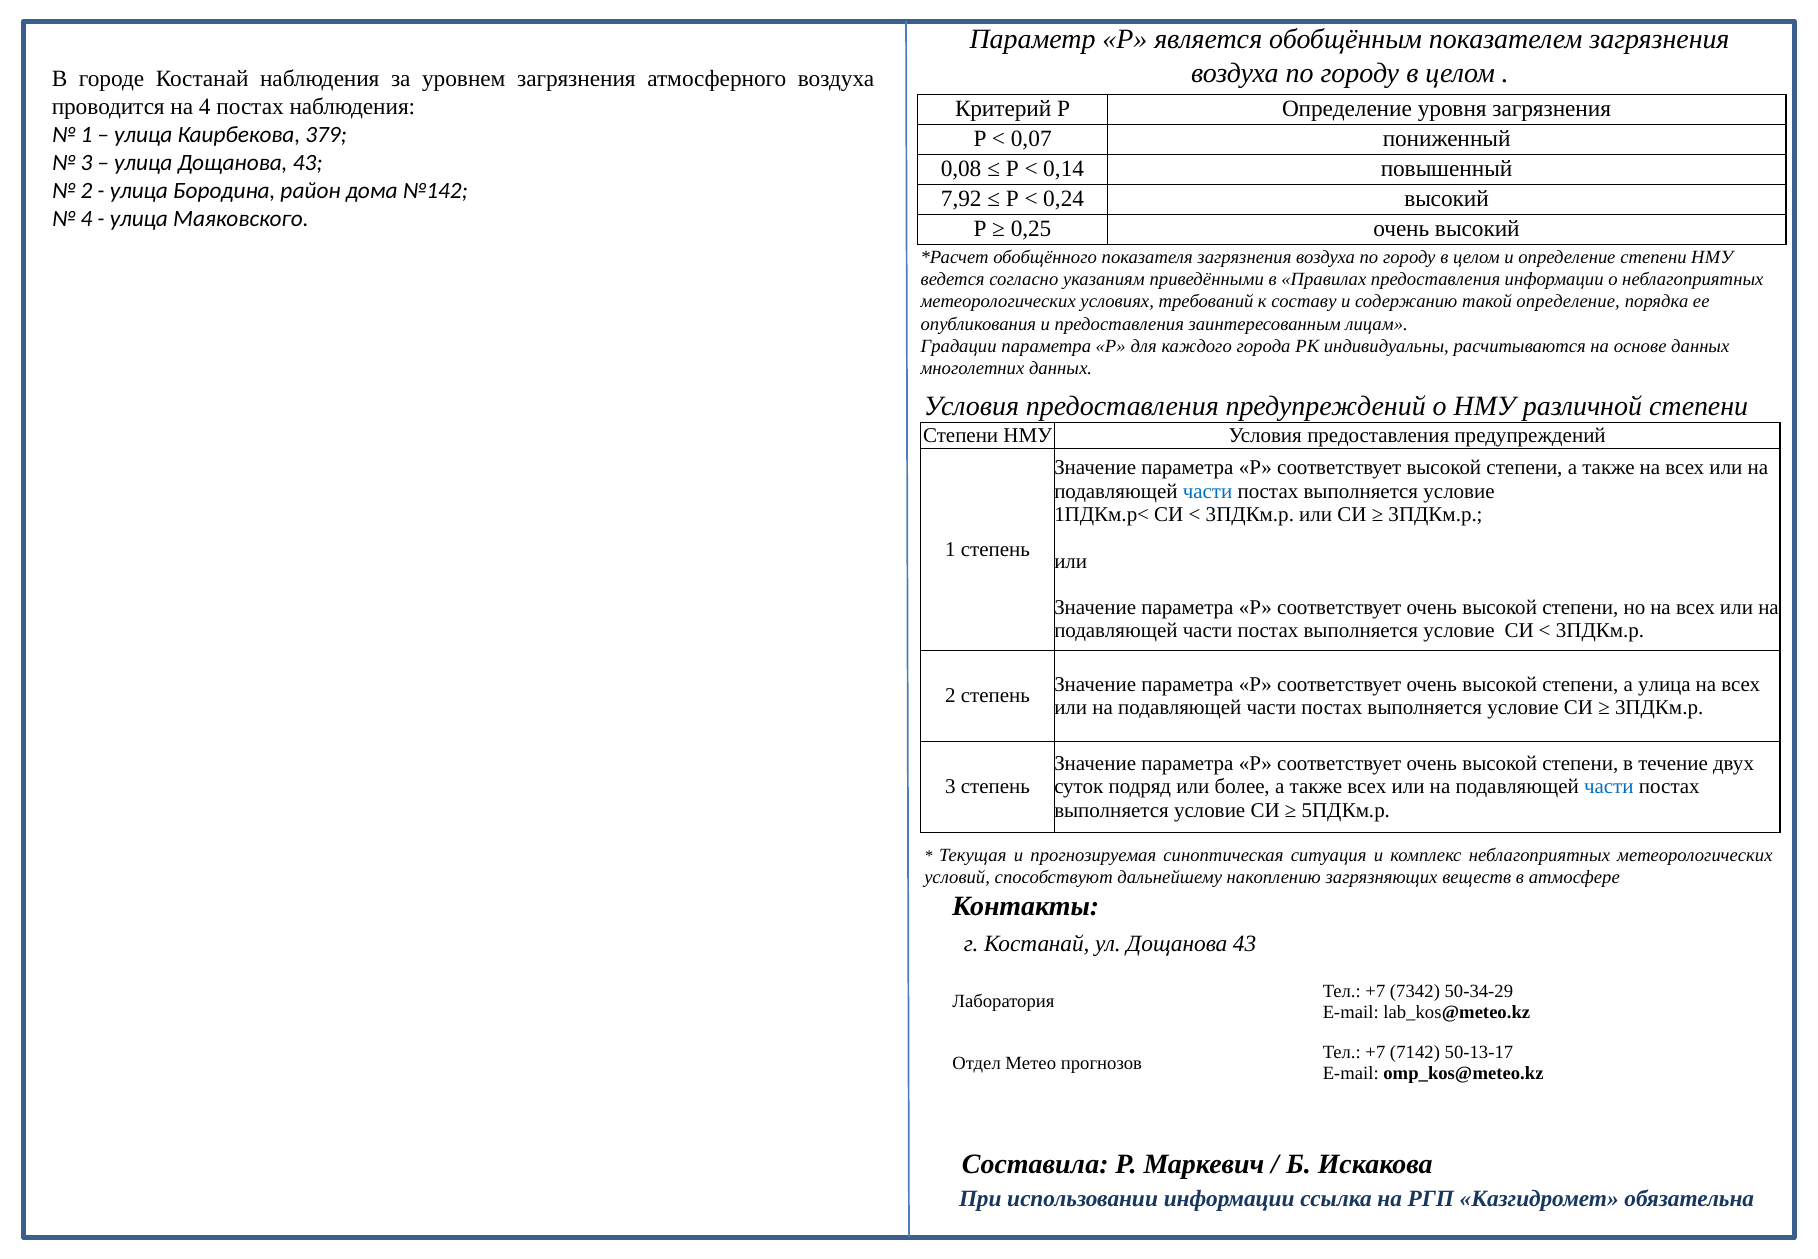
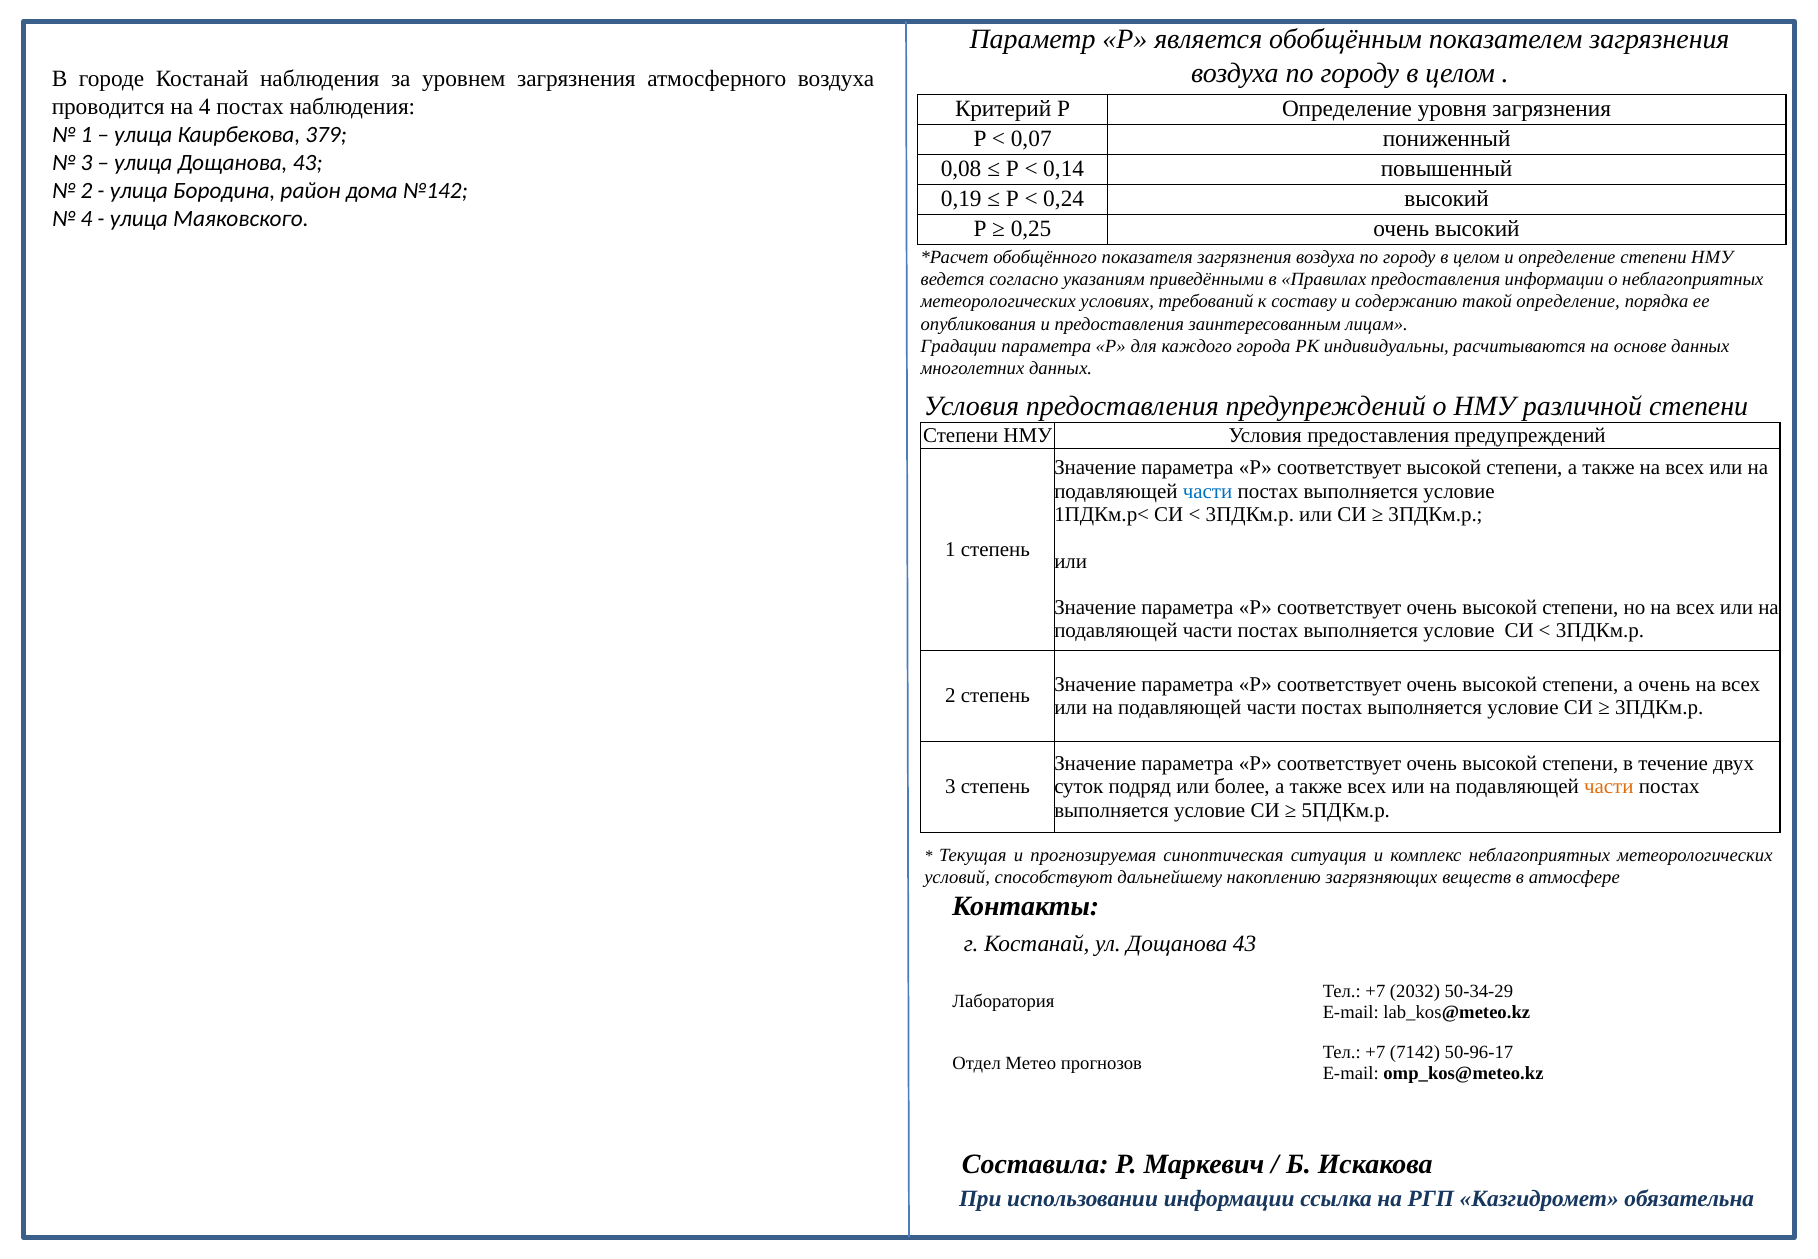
7,92: 7,92 -> 0,19 (961, 199)
а улица: улица -> очень (1664, 684)
части colour: blue -> orange (1609, 787)
7342: 7342 -> 2032 (1415, 991)
50-13-17: 50-13-17 -> 50-96-17 (1479, 1052)
